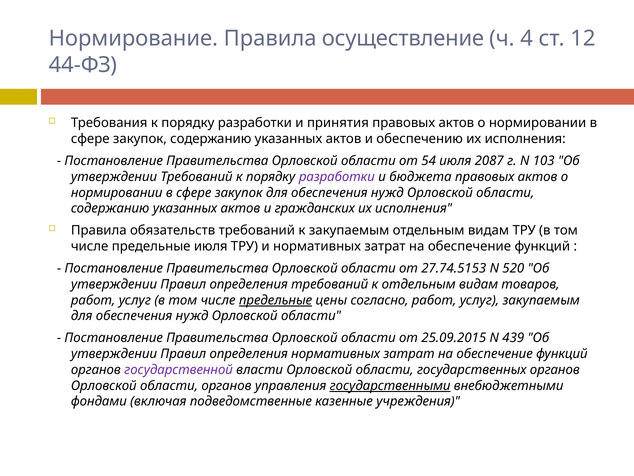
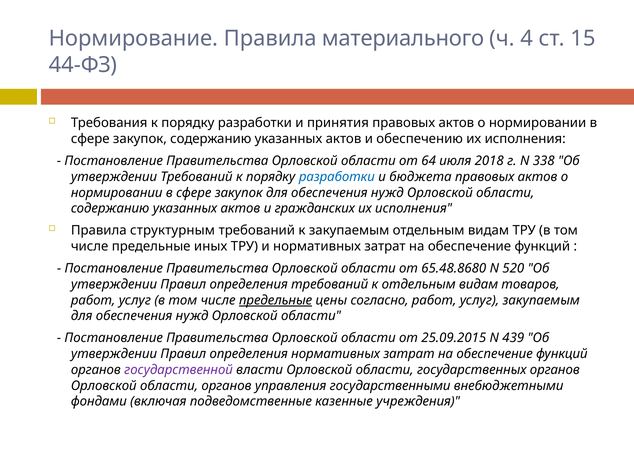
осуществление: осуществление -> материального (403, 39)
12: 12 -> 15 (583, 39)
54: 54 -> 64 (429, 161)
2087: 2087 -> 2018 (489, 161)
103: 103 -> 338 (544, 161)
разработки colour: purple -> blue (337, 177)
обязательств: обязательств -> структурным (173, 230)
предельные июля: июля -> иных (211, 246)
27.74.5153: 27.74.5153 -> 65.48.8680 (454, 268)
государственными underline: present -> none (390, 385)
